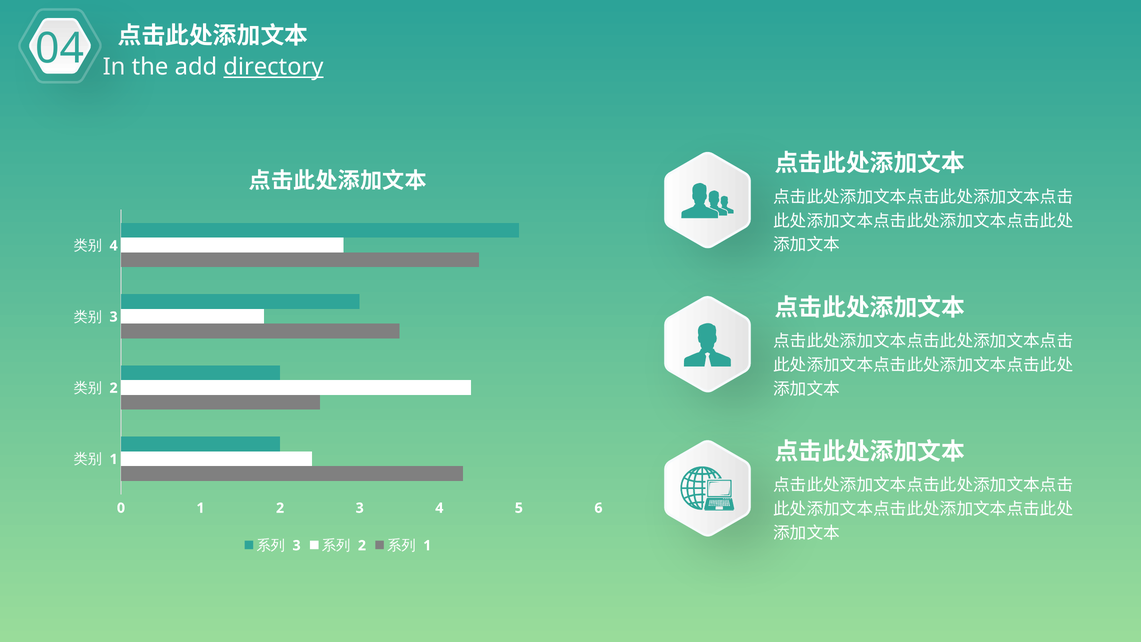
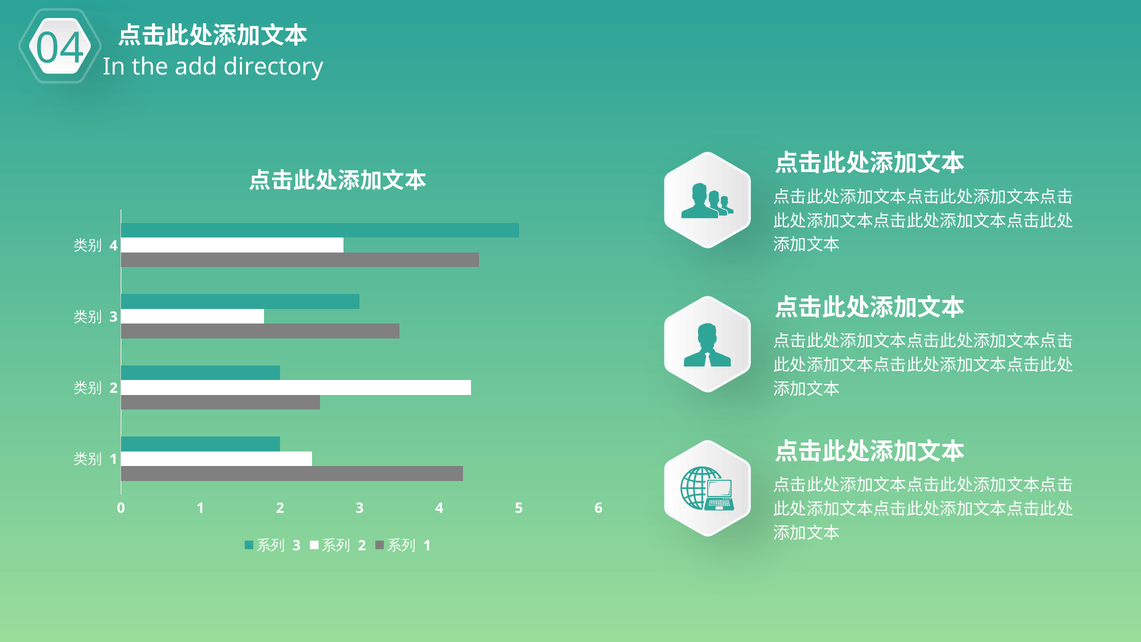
directory underline: present -> none (273, 67)
